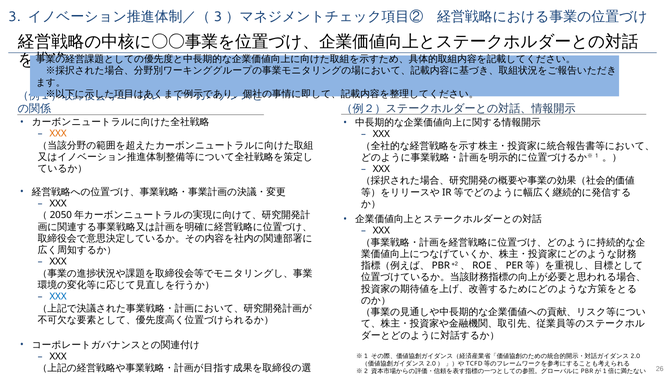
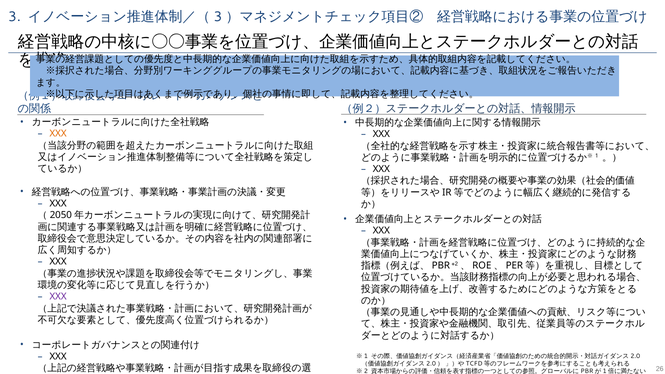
XXX colour: blue -> purple (58, 297)
